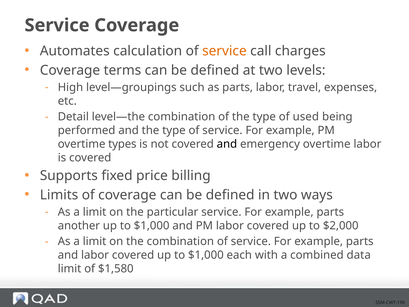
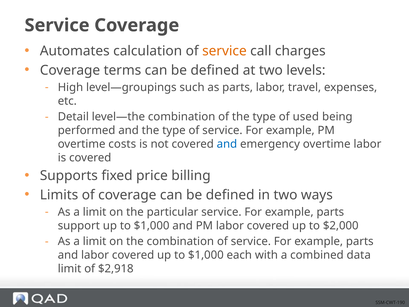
types: types -> costs (122, 144)
and colour: black -> blue (227, 144)
another: another -> support (79, 225)
$1,580: $1,580 -> $2,918 (116, 269)
